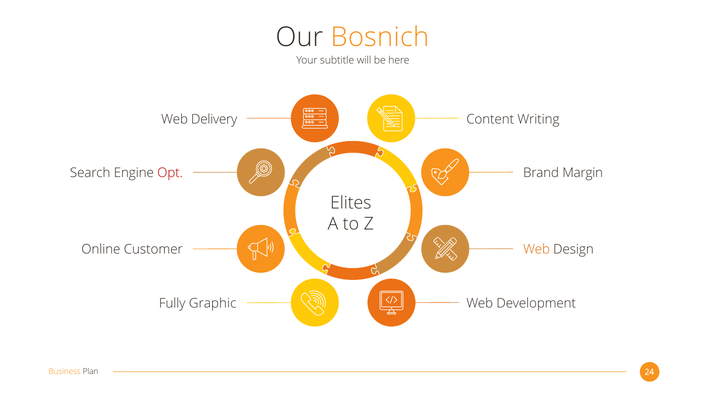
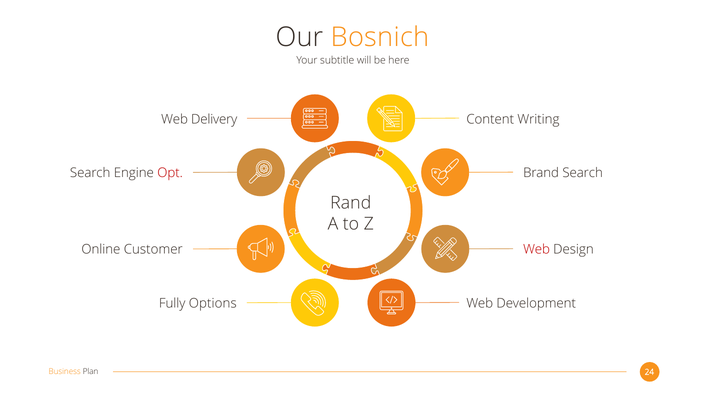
Brand Margin: Margin -> Search (583, 173)
Elites: Elites -> Rand (351, 203)
Web colour: orange -> red (537, 250)
Graphic: Graphic -> Options (213, 303)
